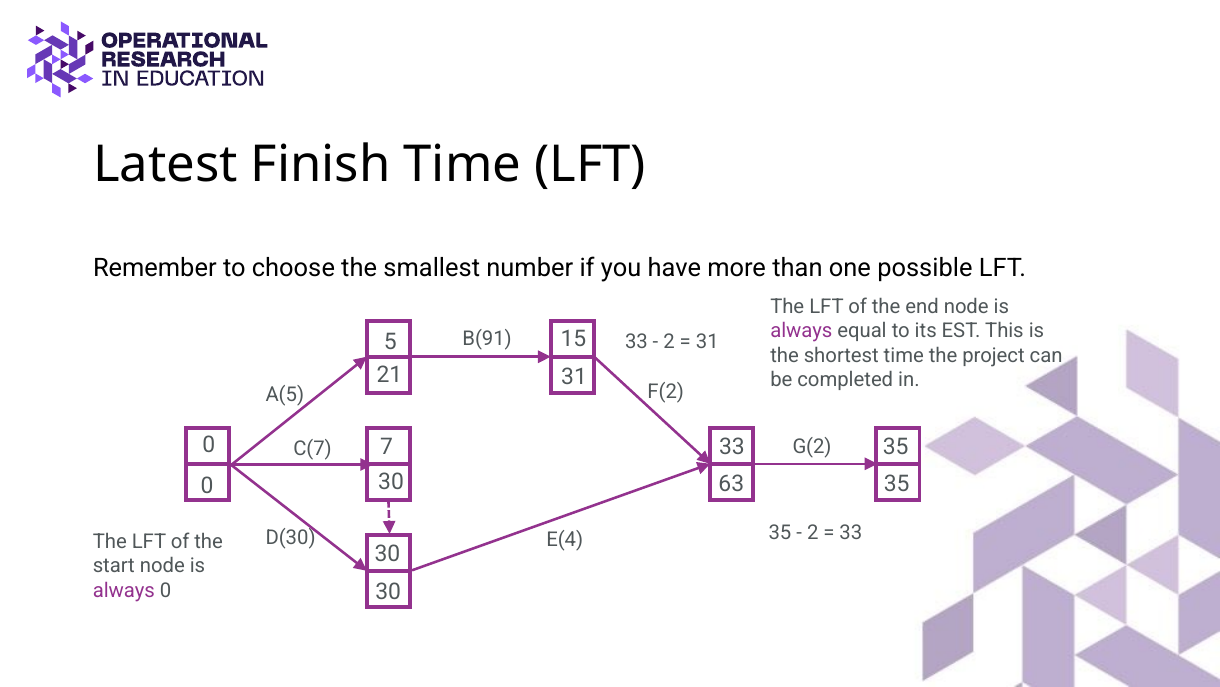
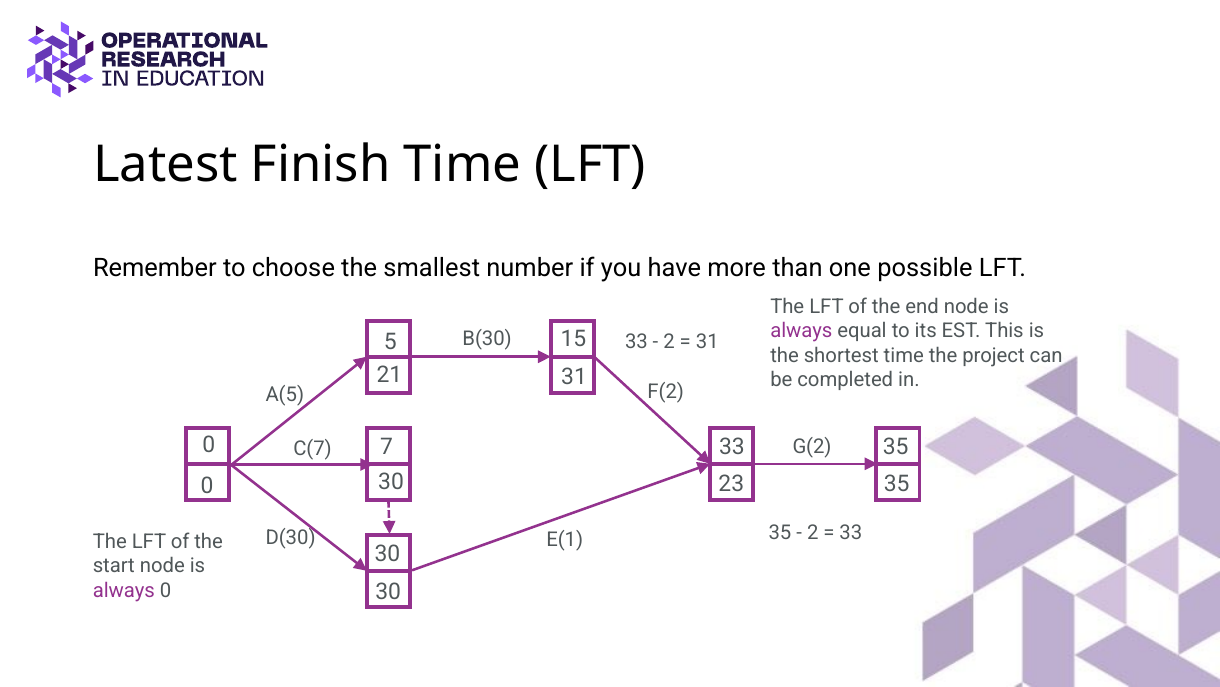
B(91: B(91 -> B(30 (487, 338)
63: 63 -> 23 (731, 483)
E(4: E(4 -> E(1 (565, 540)
